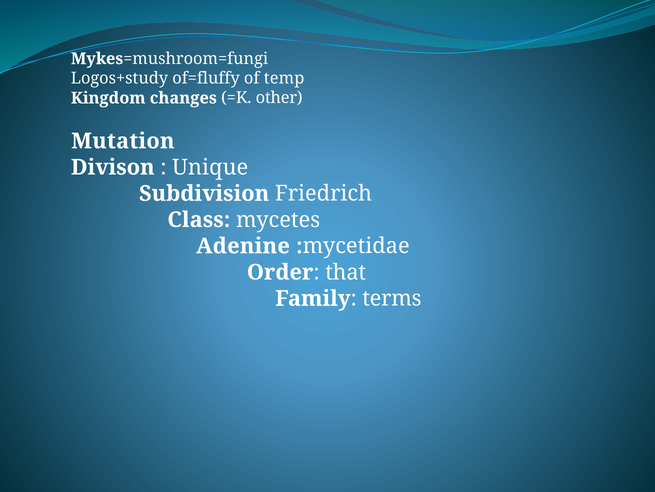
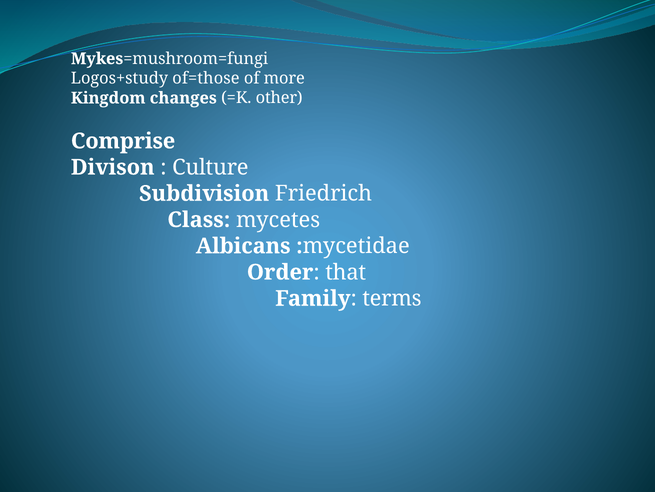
of=fluffy: of=fluffy -> of=those (206, 78)
temp: temp -> more (284, 78)
Mutation: Mutation -> Comprise (123, 141)
Unique: Unique -> Culture (210, 167)
Adenine: Adenine -> Albicans (243, 246)
